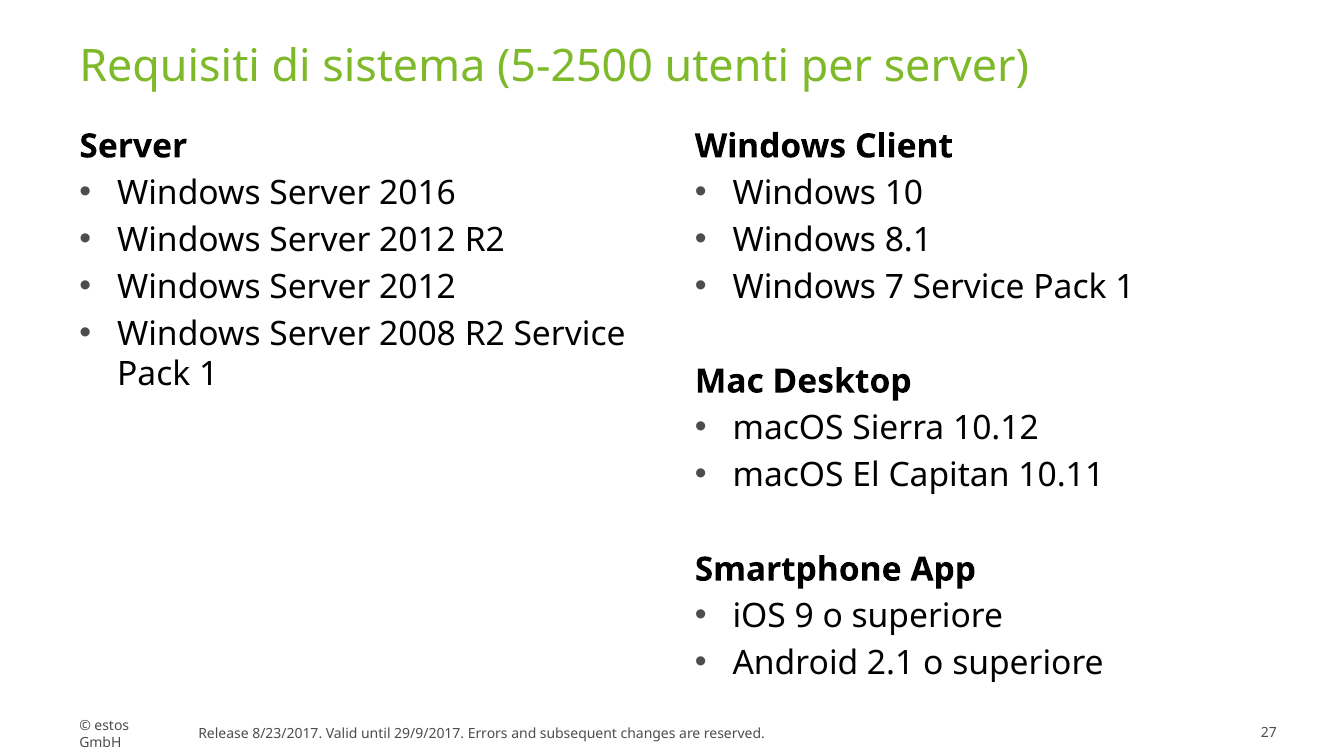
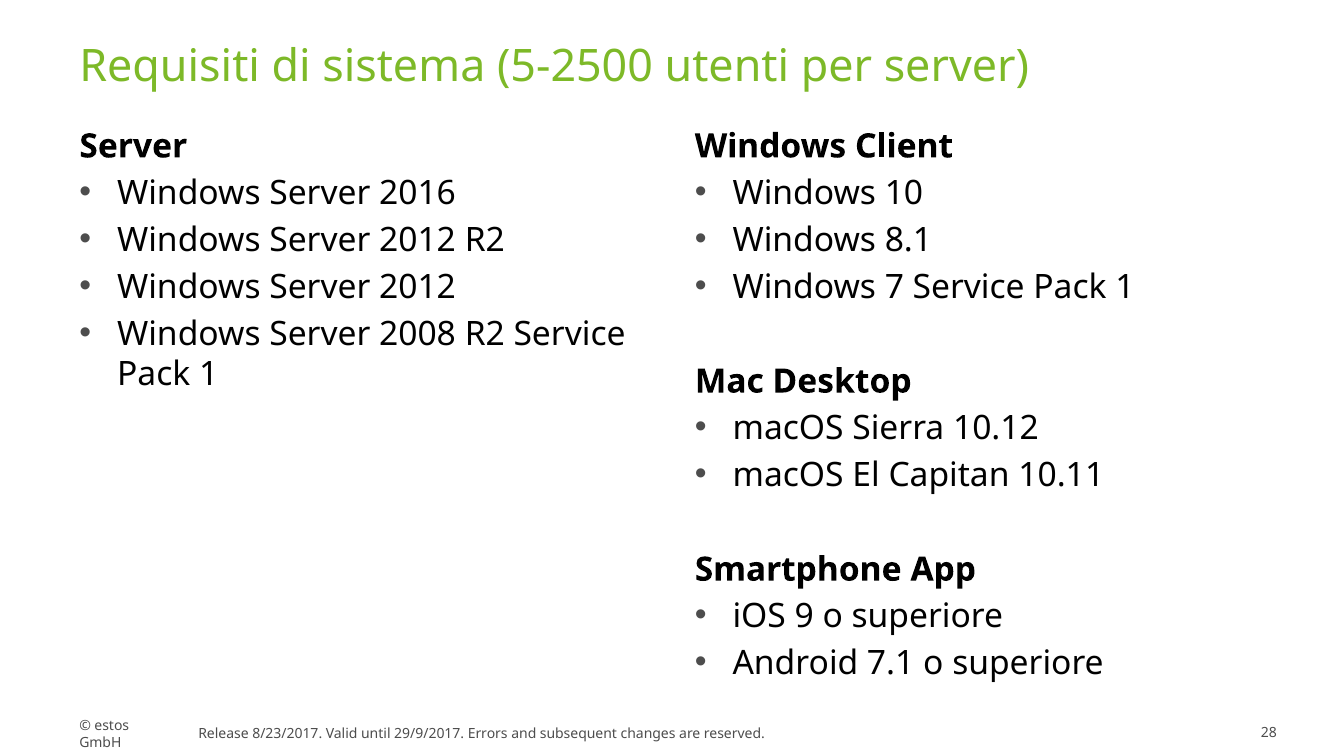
2.1: 2.1 -> 7.1 (891, 664)
27: 27 -> 28 (1269, 733)
